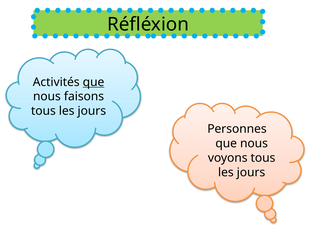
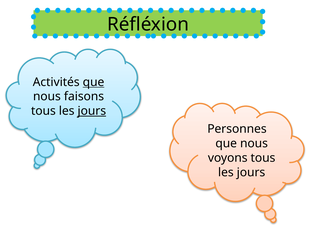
jours underline: none -> present (92, 111)
